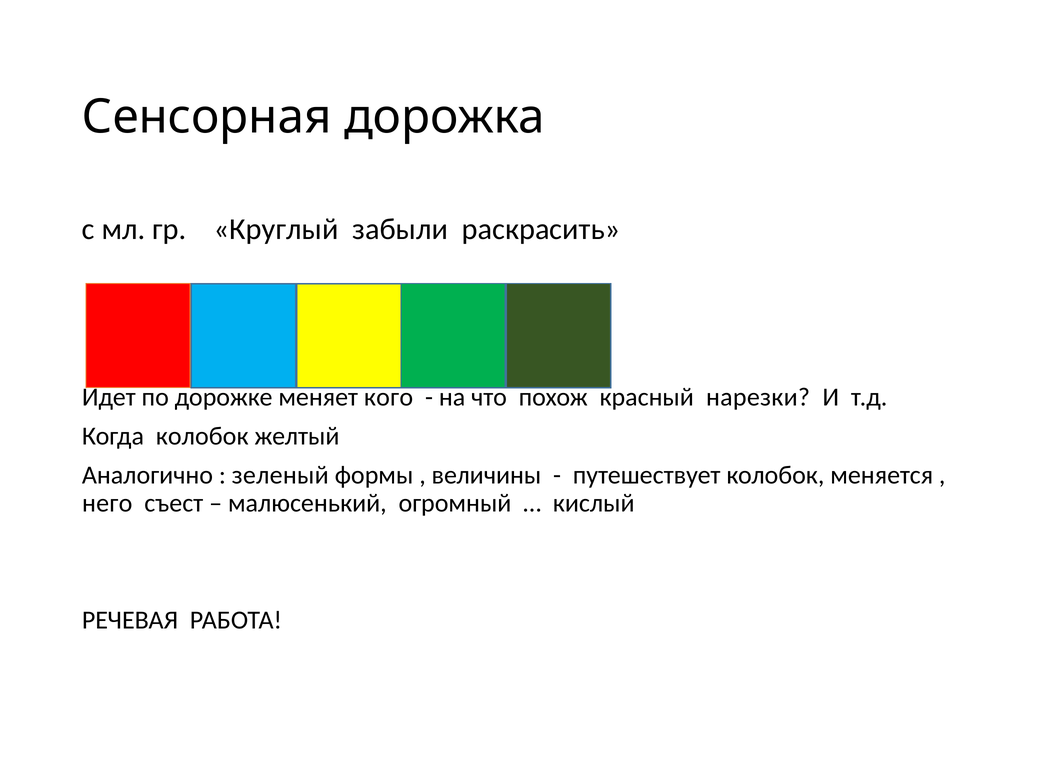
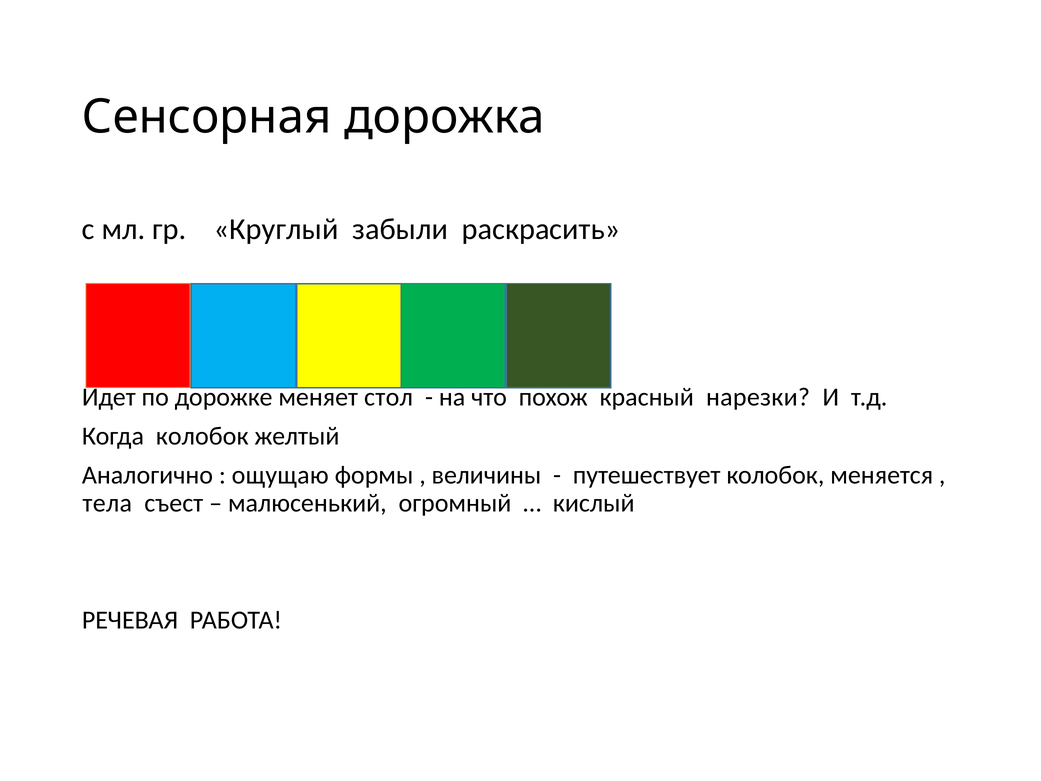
кого: кого -> стол (389, 397)
зеленый: зеленый -> ощущаю (280, 475)
него: него -> тела (107, 503)
